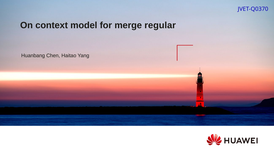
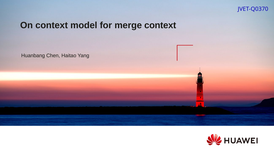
merge regular: regular -> context (160, 25)
